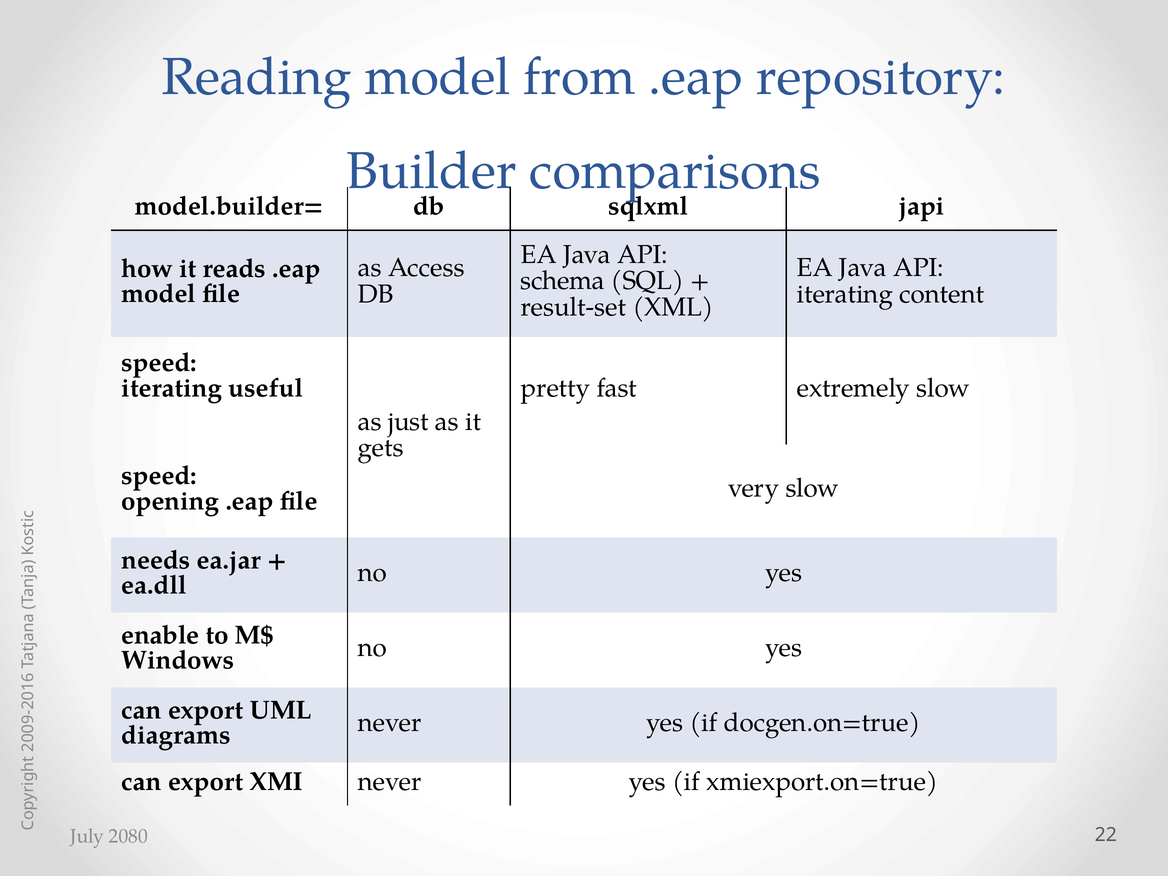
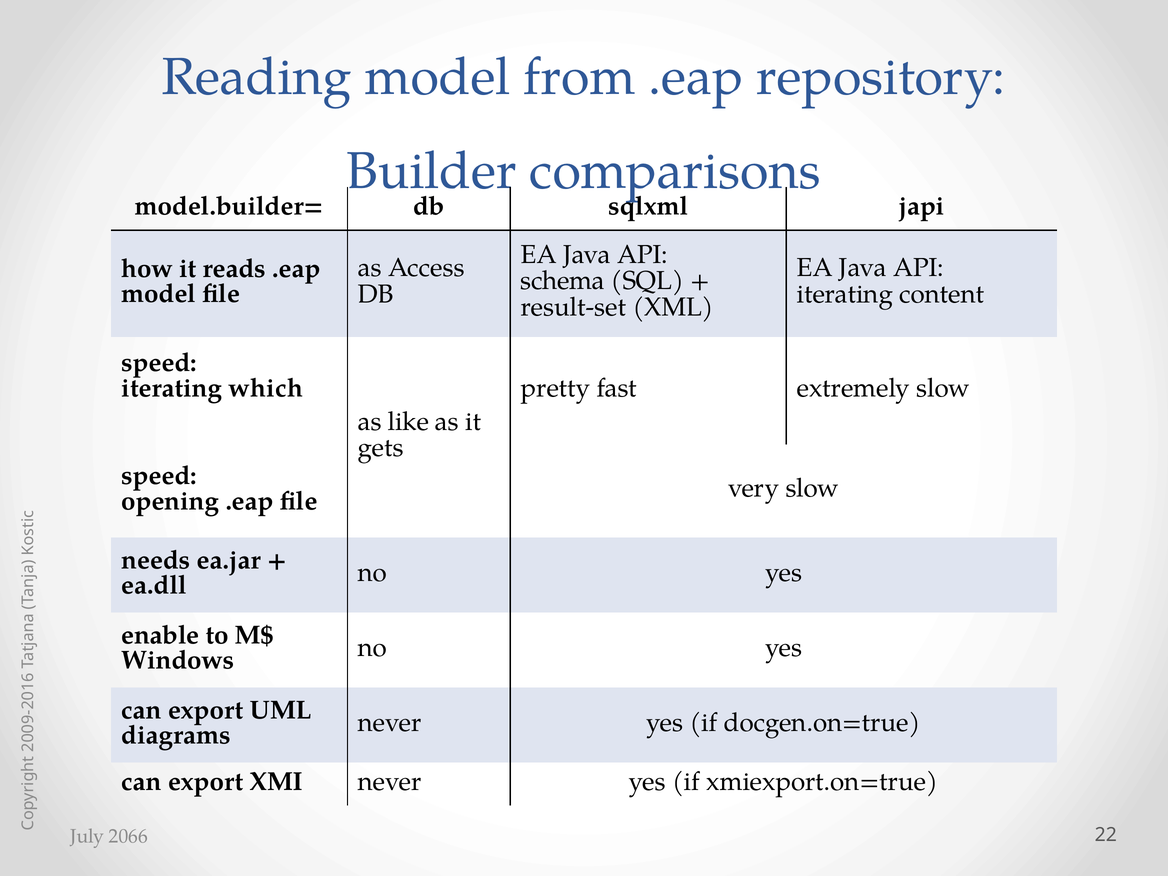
useful: useful -> which (266, 388)
just: just -> like (408, 422)
2080: 2080 -> 2066 (128, 837)
